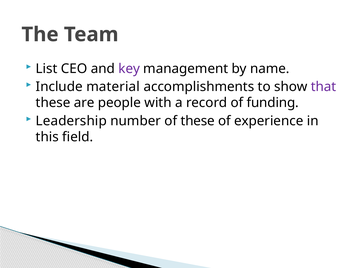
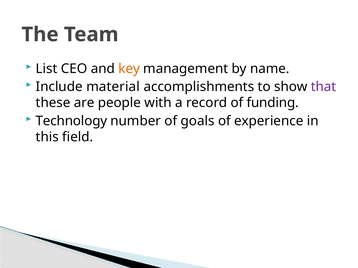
key colour: purple -> orange (129, 69)
Leadership: Leadership -> Technology (71, 121)
of these: these -> goals (198, 121)
